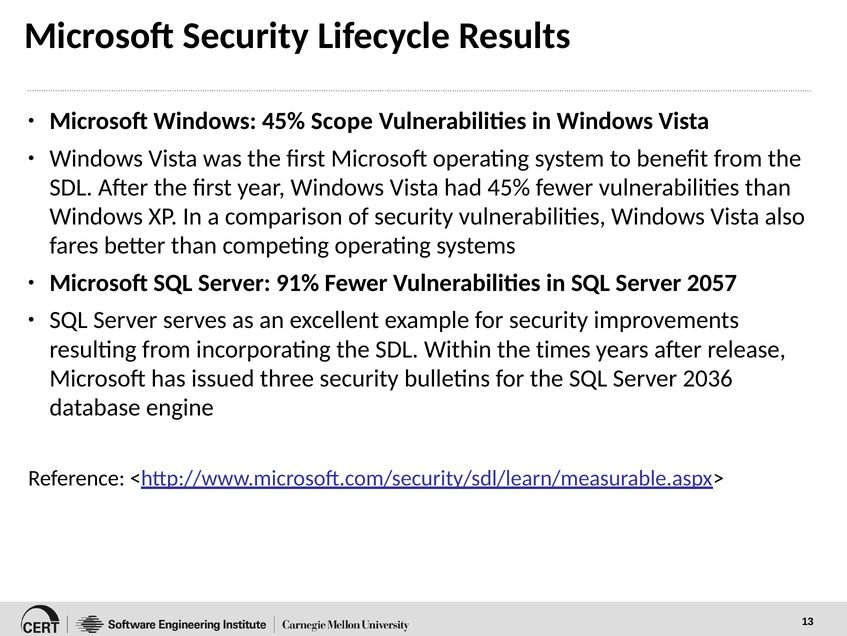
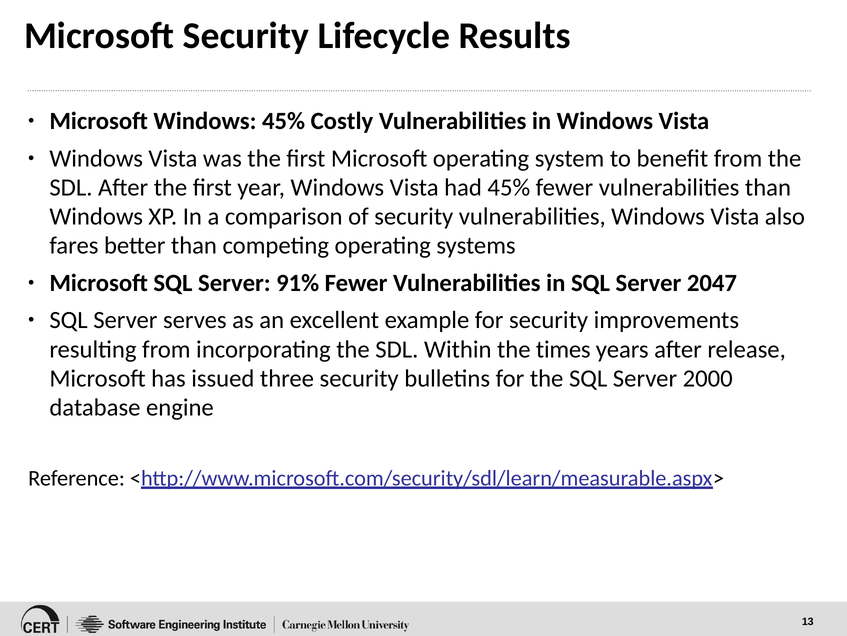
Scope: Scope -> Costly (342, 121)
2057: 2057 -> 2047 (712, 283)
2036: 2036 -> 2000 (708, 378)
